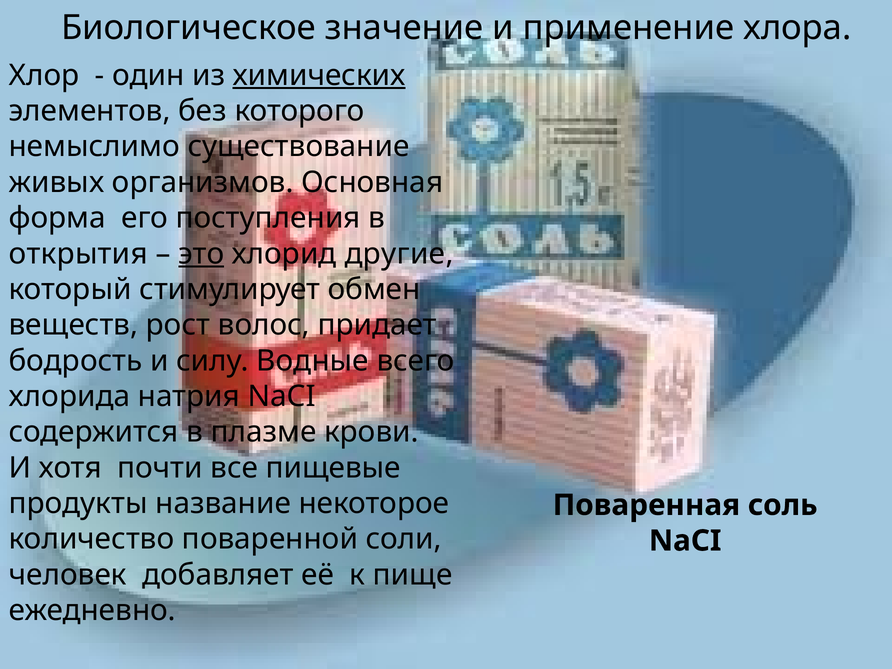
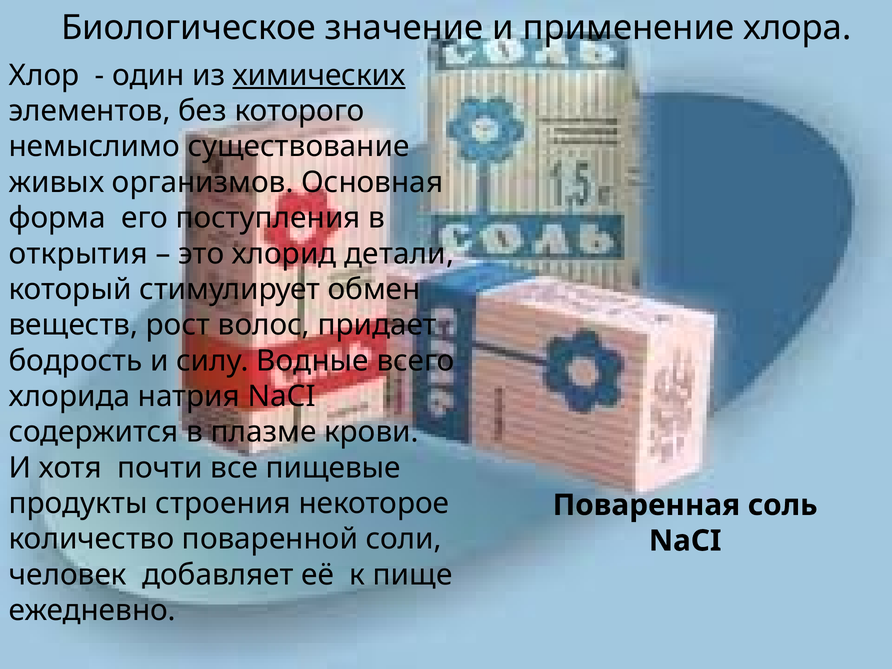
это underline: present -> none (201, 254)
другие: другие -> детали (399, 254)
название: название -> строения (223, 503)
